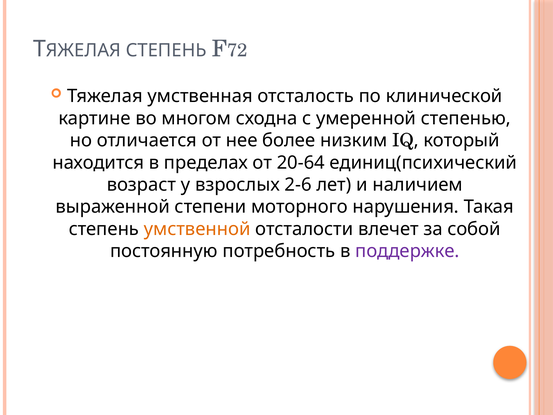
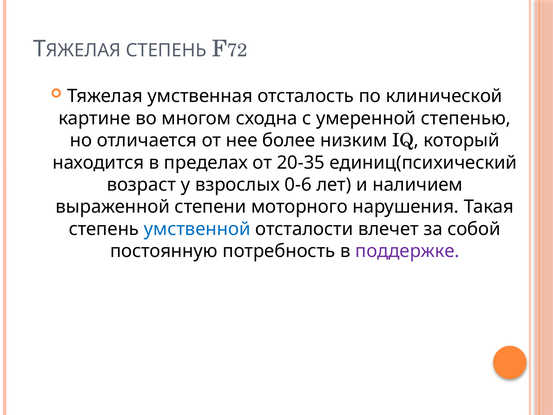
20-64: 20-64 -> 20-35 (301, 163)
2-6: 2-6 -> 0-6 (298, 185)
умственной colour: orange -> blue (197, 229)
